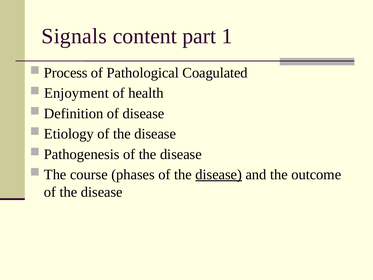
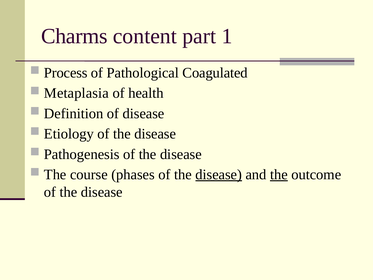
Signals: Signals -> Charms (74, 36)
Enjoyment: Enjoyment -> Metaplasia (76, 93)
the underline: none -> present (279, 174)
